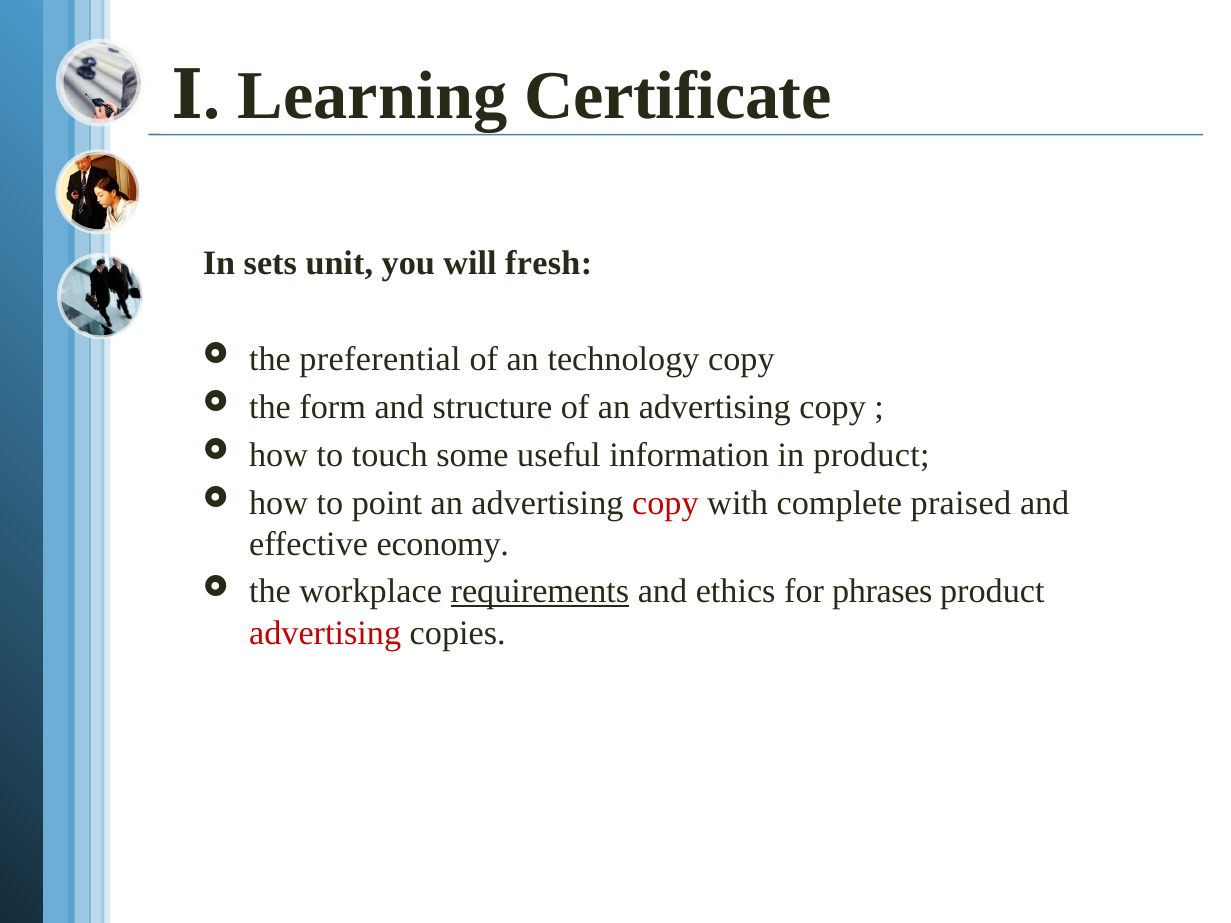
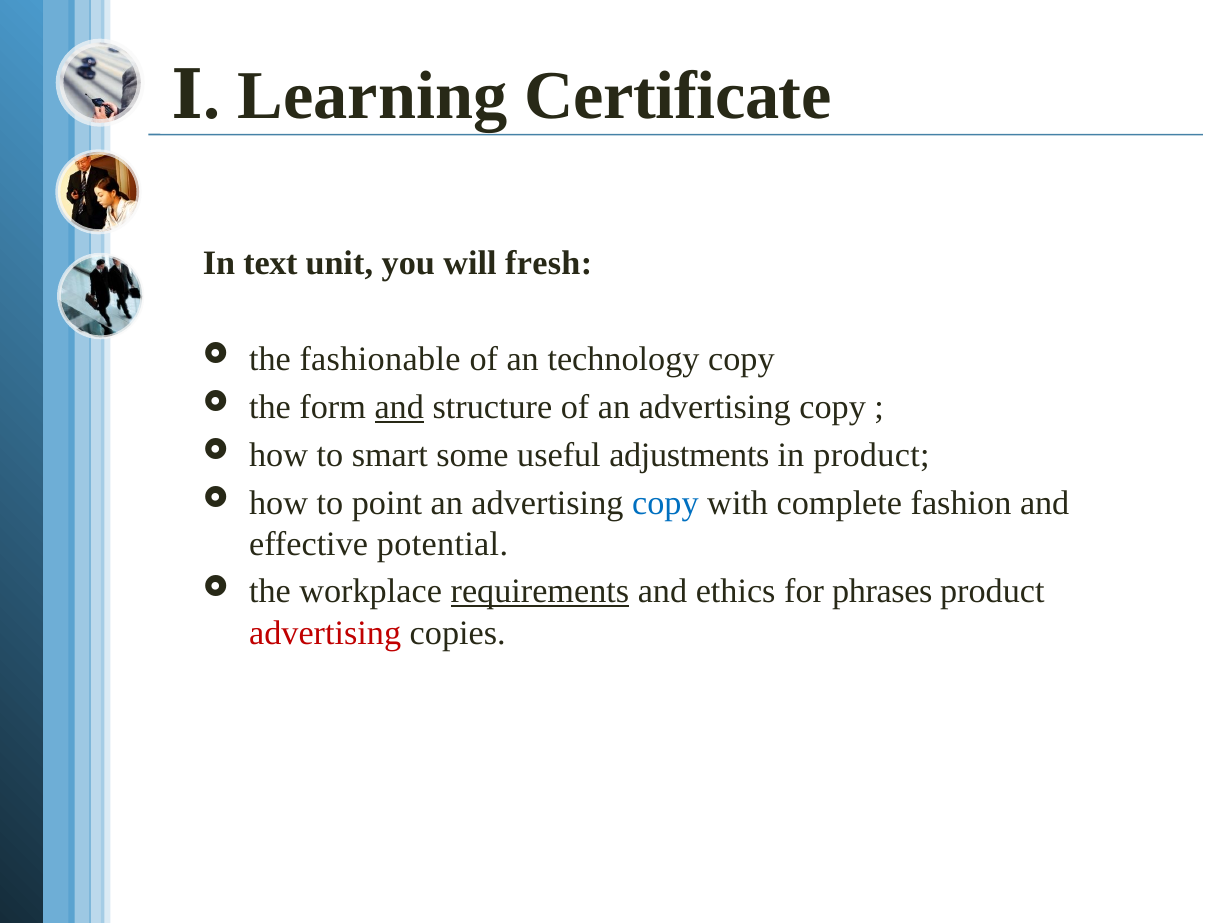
sets: sets -> text (270, 264)
preferential: preferential -> fashionable (380, 359)
and underline: none -> present (399, 407)
touch: touch -> smart (390, 455)
information: information -> adjustments (689, 455)
copy colour: red -> blue (665, 503)
praised: praised -> fashion (961, 503)
economy: economy -> potential (443, 544)
